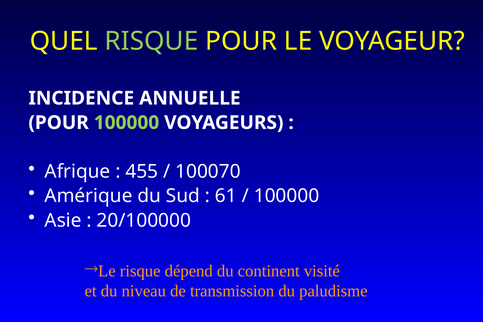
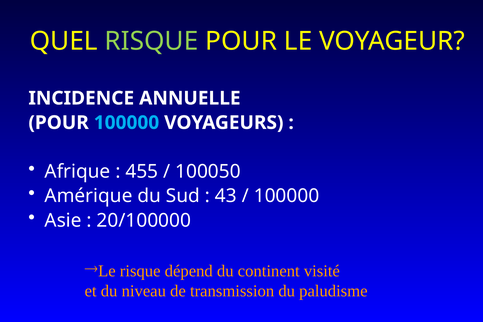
100000 colour: light green -> light blue (126, 123)
100070: 100070 -> 100050 (208, 172)
61: 61 -> 43 (226, 196)
